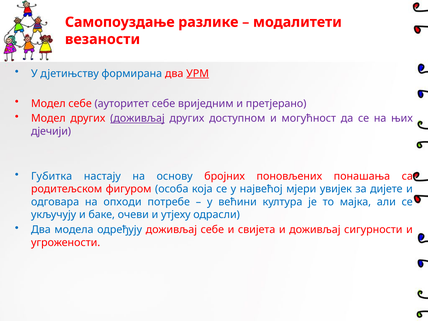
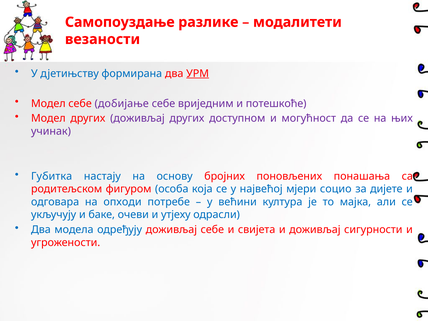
ауторитет: ауторитет -> добијање (122, 103)
претјерано: претјерано -> потешкоће (276, 103)
доживљај underline: present -> none (137, 118)
дјечији: дјечији -> учинак (51, 131)
увијек: увијек -> социо (336, 189)
